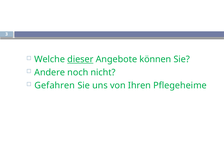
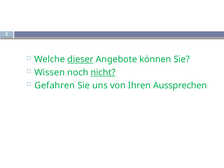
Andere: Andere -> Wissen (50, 72)
nicht underline: none -> present (103, 72)
Pflegeheime: Pflegeheime -> Aussprechen (180, 85)
